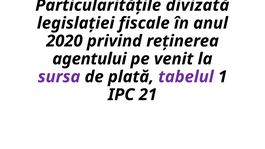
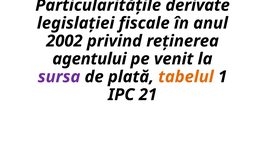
divizată: divizată -> derivate (198, 5)
2020: 2020 -> 2002 (64, 41)
tabelul colour: purple -> orange (186, 77)
